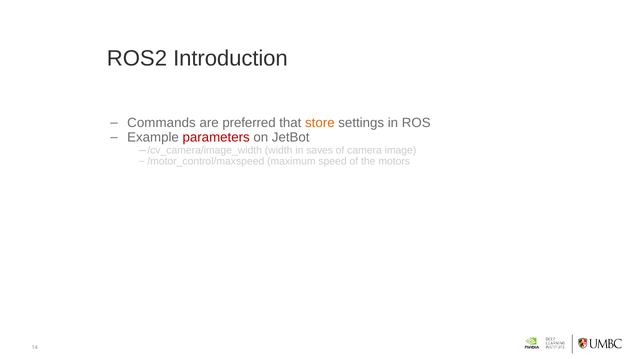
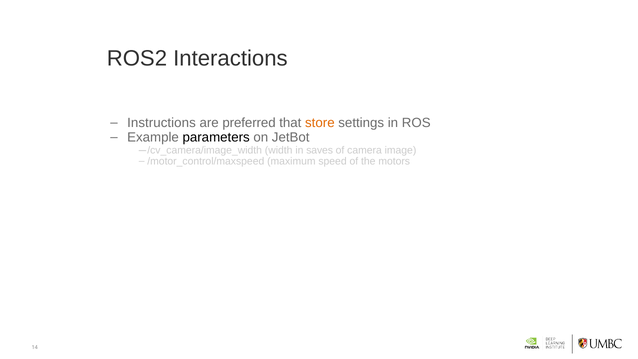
Introduction: Introduction -> Interactions (230, 59)
Commands: Commands -> Instructions (161, 123)
parameters colour: red -> black (216, 137)
